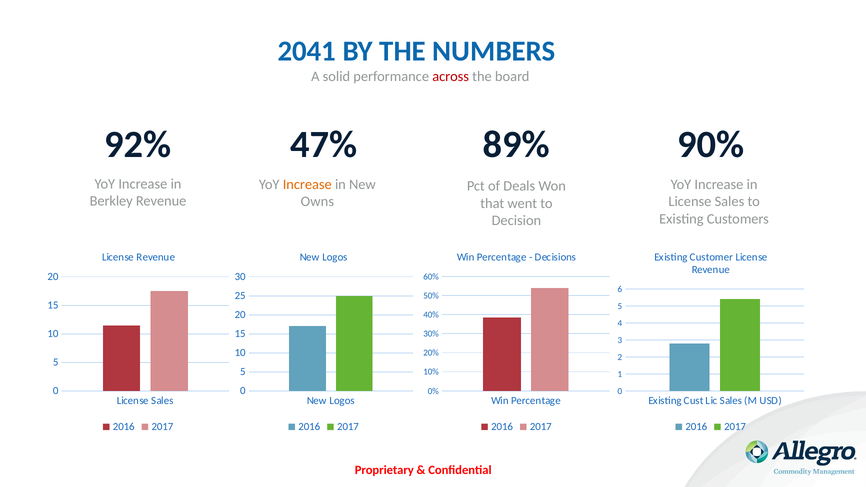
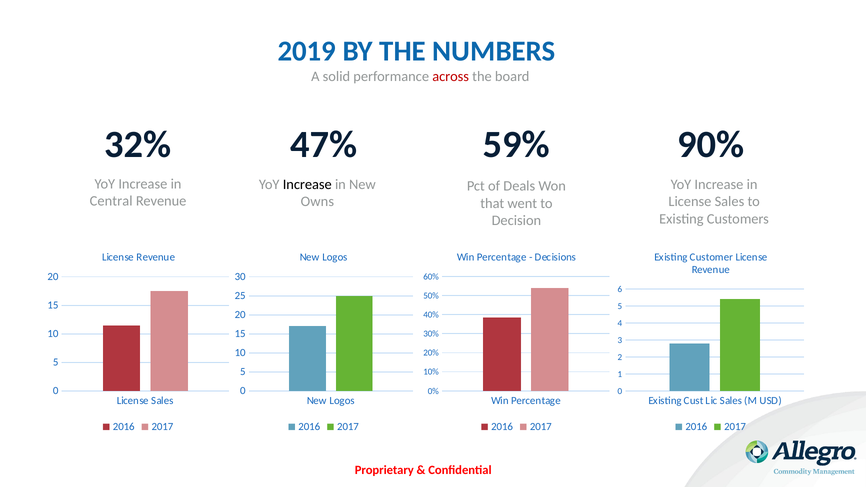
2041: 2041 -> 2019 (307, 51)
92%: 92% -> 32% (138, 145)
89%: 89% -> 59% (516, 145)
Increase colour: orange -> black (307, 184)
Berkley: Berkley -> Central (111, 201)
